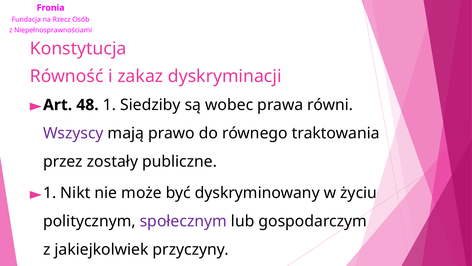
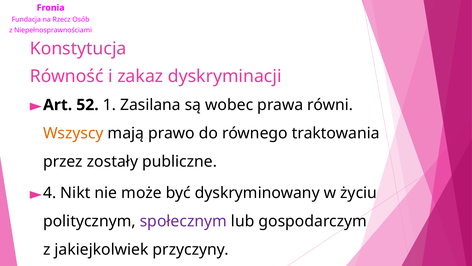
48: 48 -> 52 (87, 105)
Siedziby: Siedziby -> Zasilana (150, 105)
Wszyscy colour: purple -> orange (73, 133)
1: 1 -> 4 (50, 193)
